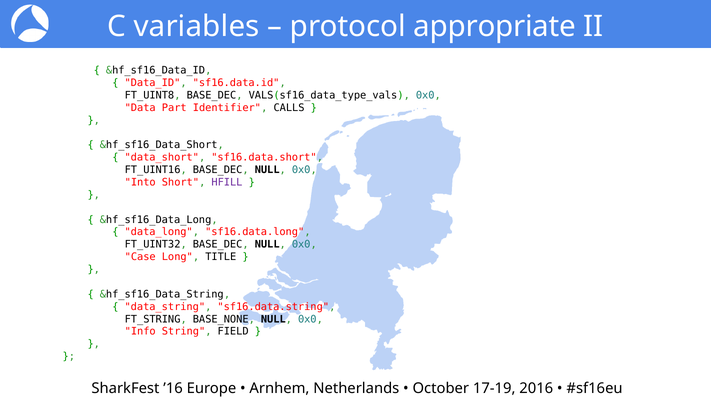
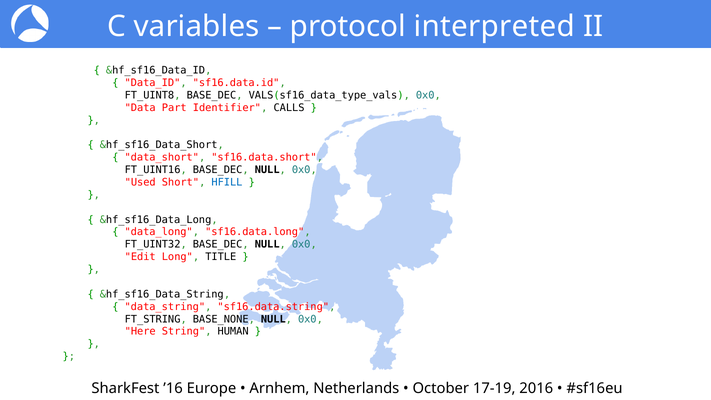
appropriate: appropriate -> interpreted (494, 26)
Into: Into -> Used (140, 182)
HFILL colour: purple -> blue (227, 182)
Case: Case -> Edit (140, 257)
Info: Info -> Here (140, 331)
FIELD: FIELD -> HUMAN (233, 331)
